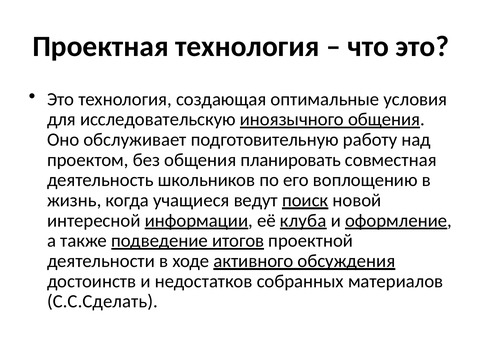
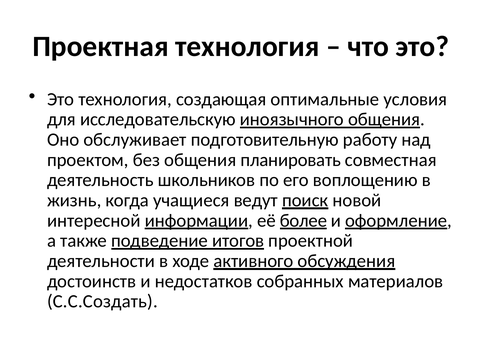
клуба: клуба -> более (303, 221)
С.С.Сделать: С.С.Сделать -> С.С.Создать (102, 302)
